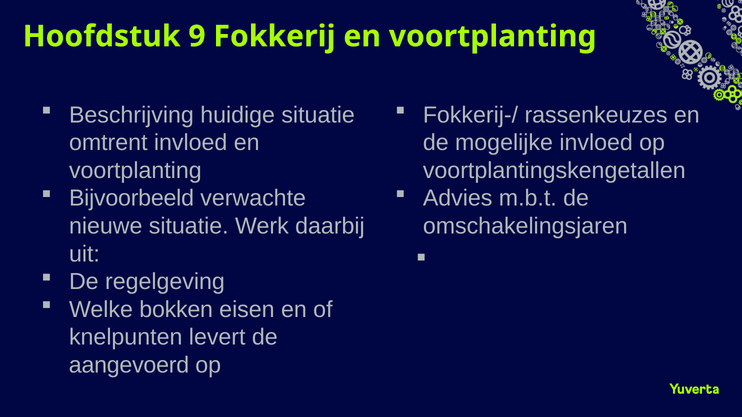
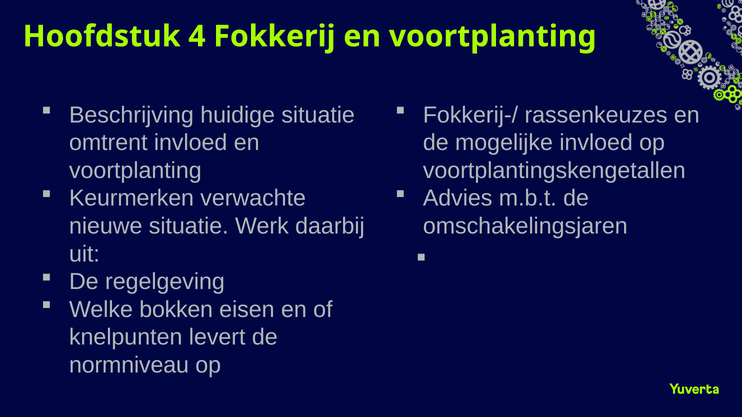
9: 9 -> 4 (197, 36)
Bijvoorbeeld: Bijvoorbeeld -> Keurmerken (131, 199)
aangevoerd: aangevoerd -> normniveau (129, 365)
